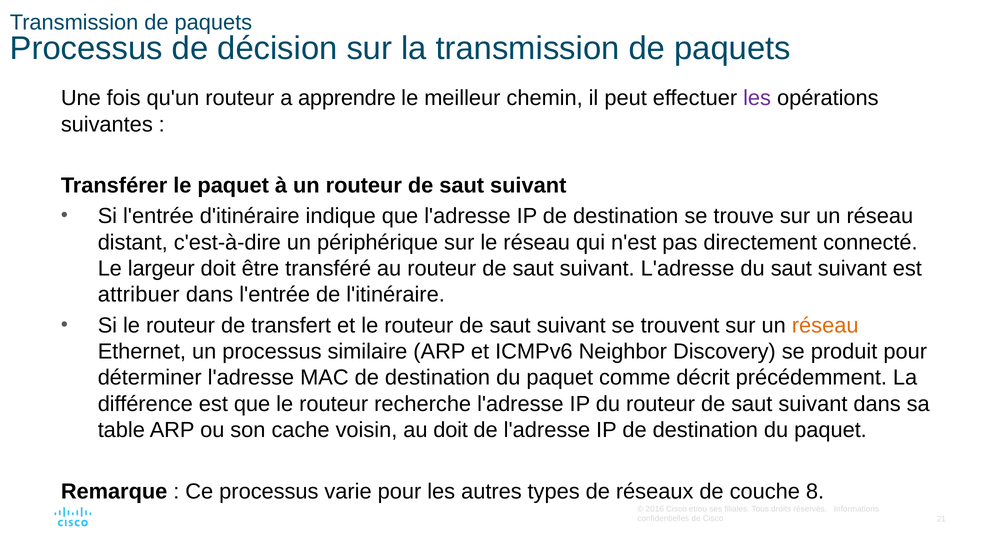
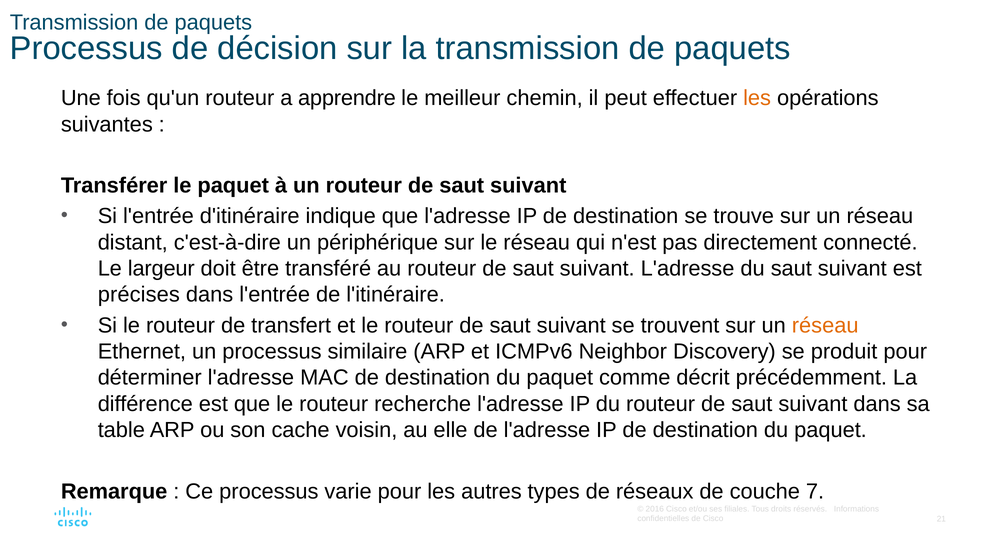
les colour: purple -> orange (757, 98)
attribuer: attribuer -> précises (139, 295)
au doit: doit -> elle (451, 430)
8: 8 -> 7 (815, 491)
